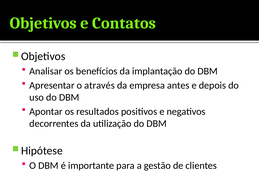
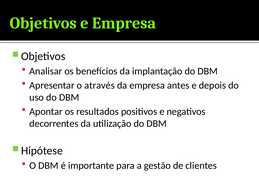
e Contatos: Contatos -> Empresa (124, 23)
